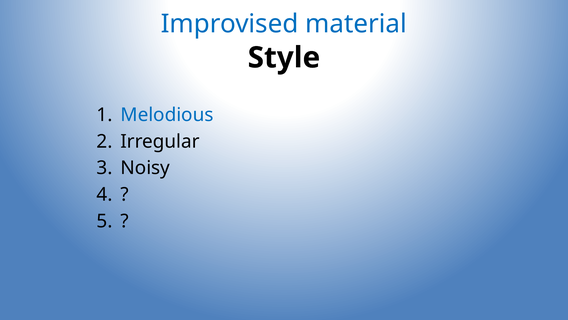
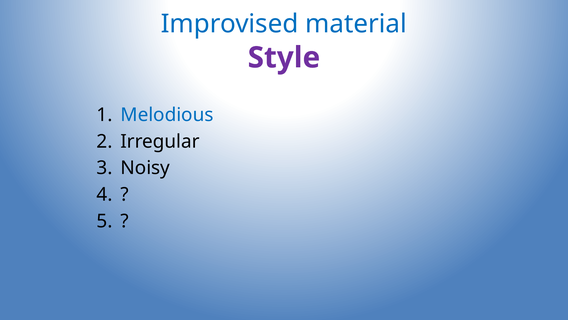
Style colour: black -> purple (284, 58)
